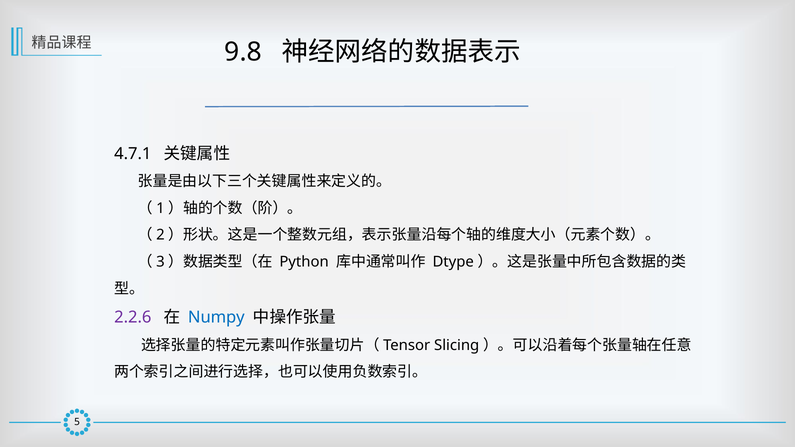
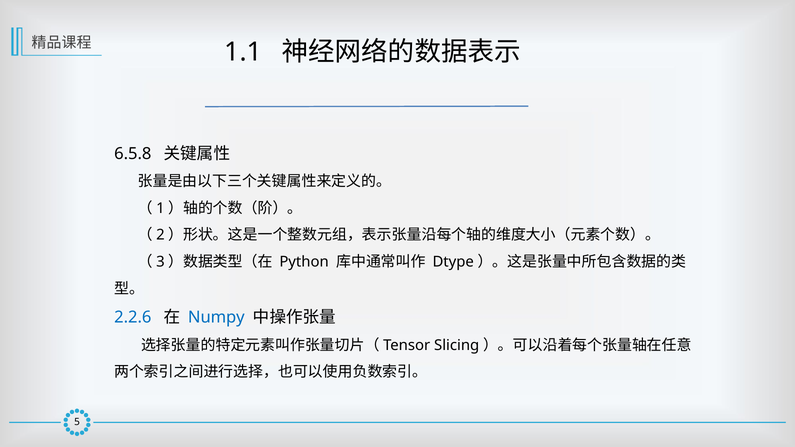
9.8: 9.8 -> 1.1 (243, 52)
4.7.1: 4.7.1 -> 6.5.8 (133, 154)
2.2.6 colour: purple -> blue (133, 318)
